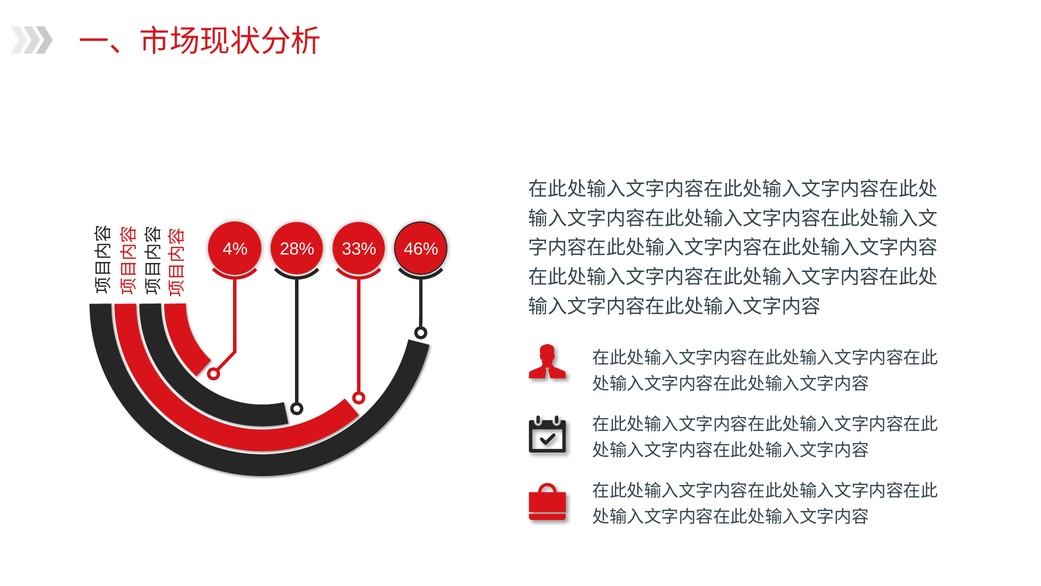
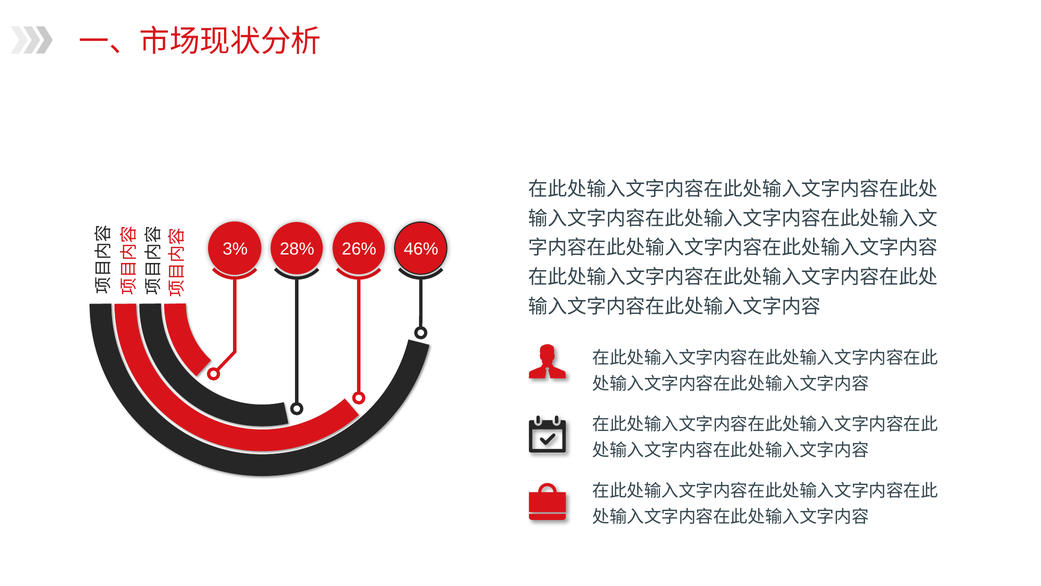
4%: 4% -> 3% (235, 249)
33%: 33% -> 26% (359, 249)
